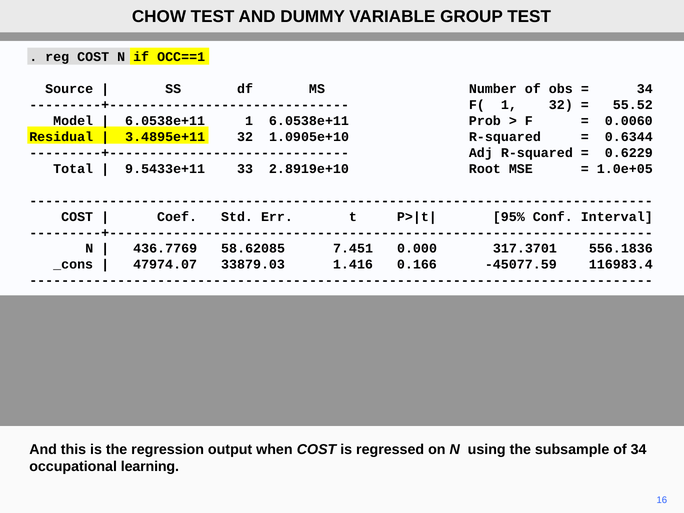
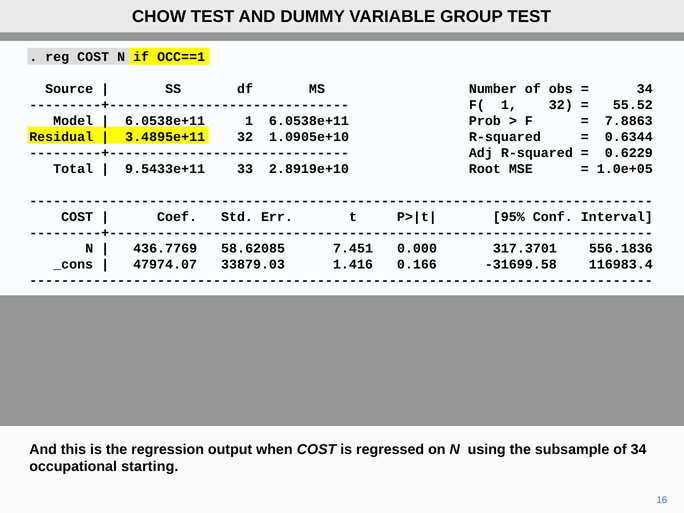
0.0060: 0.0060 -> 7.8863 (629, 121)
-45077.59: -45077.59 -> -31699.58 (521, 265)
learning: learning -> starting (150, 467)
